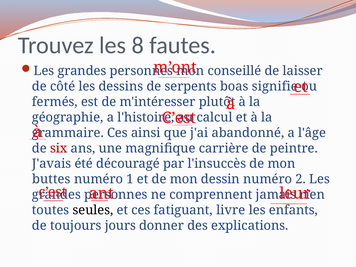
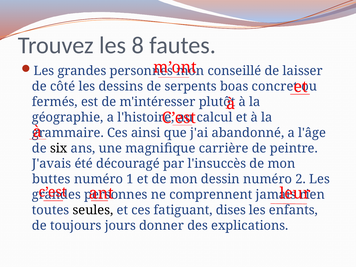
signifie: signifie -> concret (275, 86)
six colour: red -> black (59, 148)
livre: livre -> dises (231, 210)
